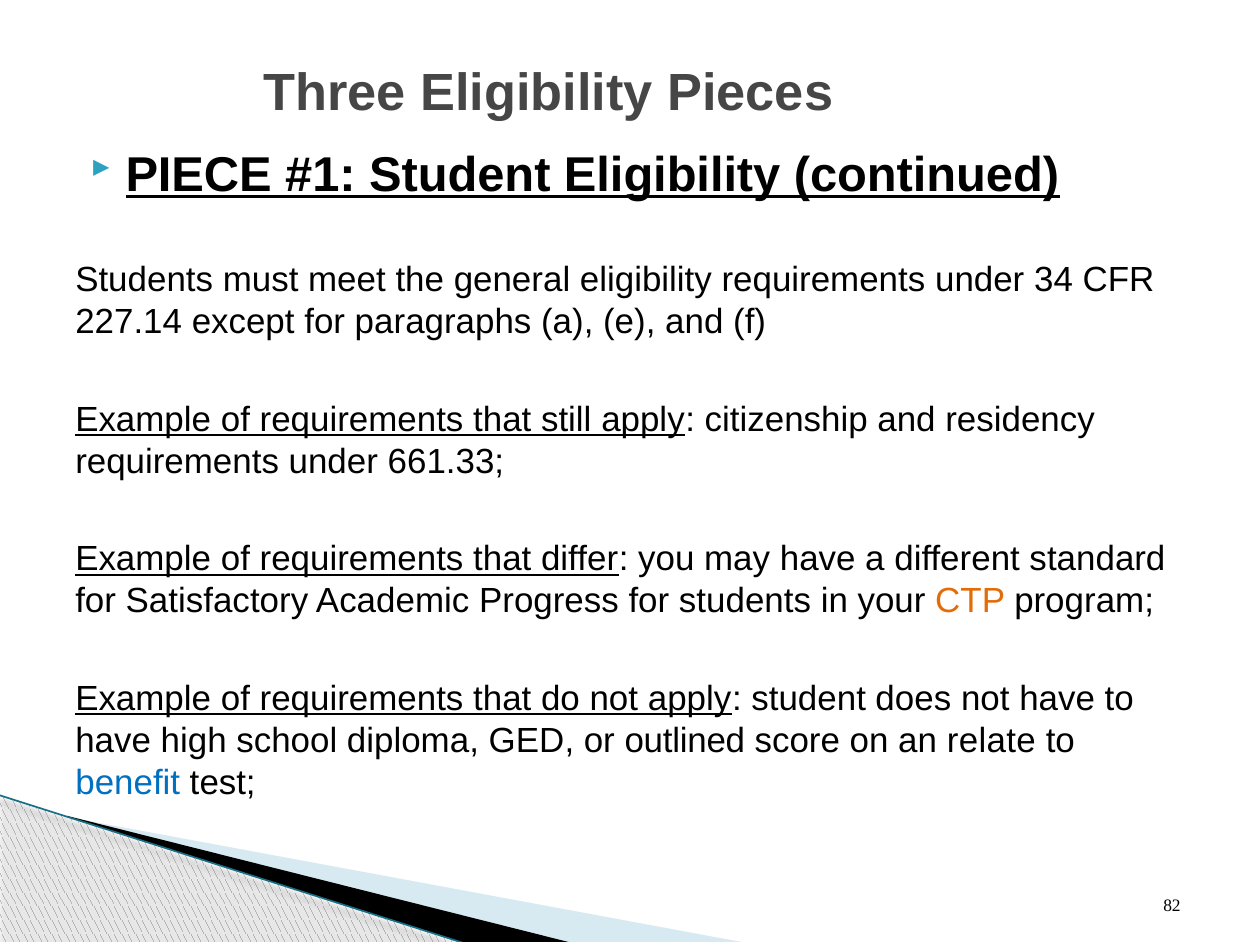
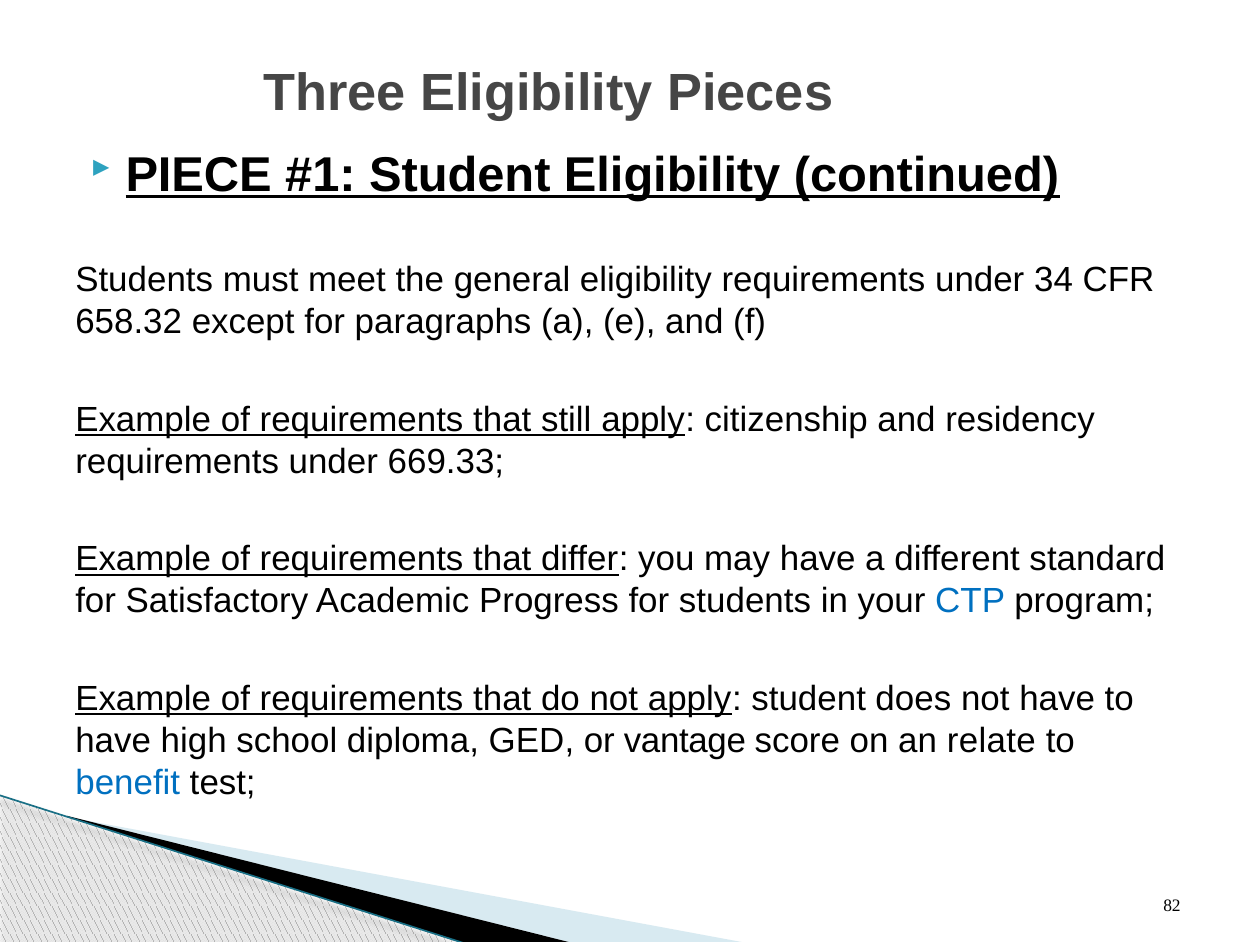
227.14: 227.14 -> 658.32 (129, 322)
661.33: 661.33 -> 669.33 (446, 462)
CTP colour: orange -> blue (970, 601)
outlined: outlined -> vantage (685, 741)
